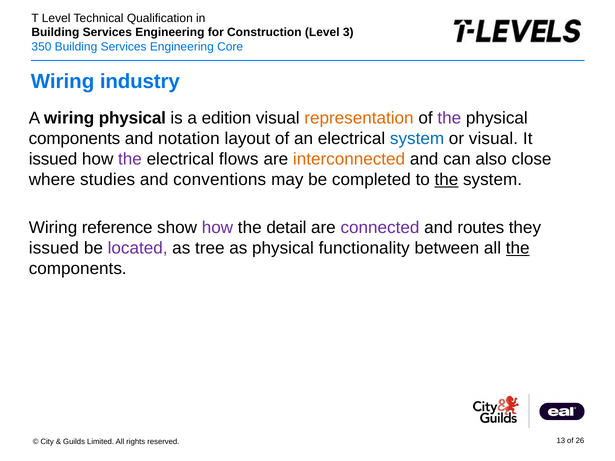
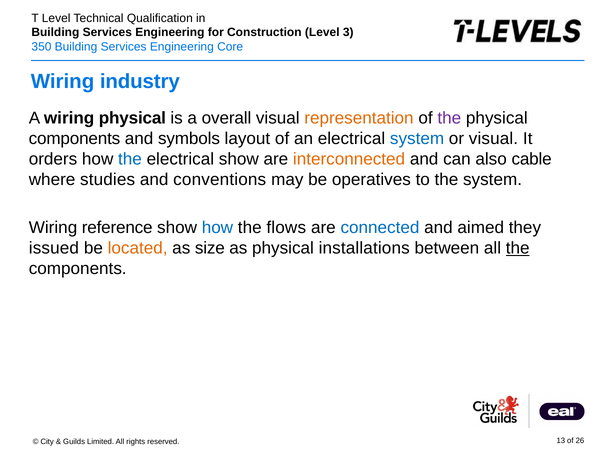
edition: edition -> overall (227, 118)
notation: notation -> symbols (189, 139)
issued: issued -> orders (53, 159)
the colour: purple -> blue (130, 159)
electrical flows: flows -> show (239, 159)
close: close -> cable (532, 159)
completed: completed -> operatives (371, 180)
the underline: present -> none (446, 180)
how colour: purple -> blue (217, 228)
detail: detail -> flows (286, 228)
connected colour: purple -> blue (380, 228)
routes: routes -> aimed (481, 228)
located colour: purple -> orange (138, 248)
tree: tree -> size (210, 248)
functionality: functionality -> installations (364, 248)
